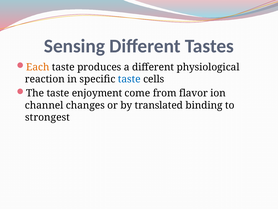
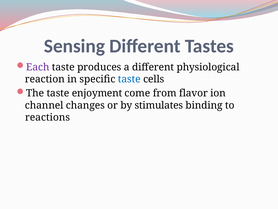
Each colour: orange -> purple (38, 67)
translated: translated -> stimulates (159, 105)
strongest: strongest -> reactions (48, 117)
